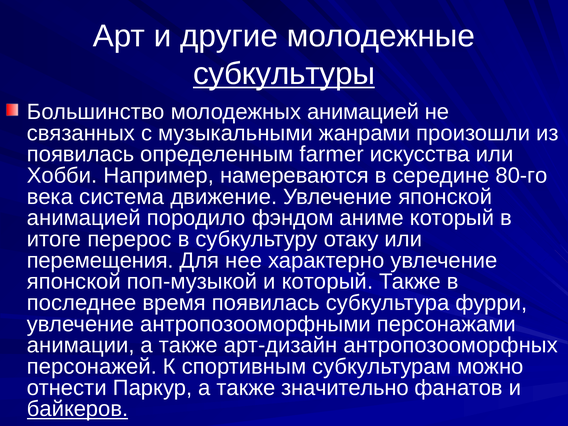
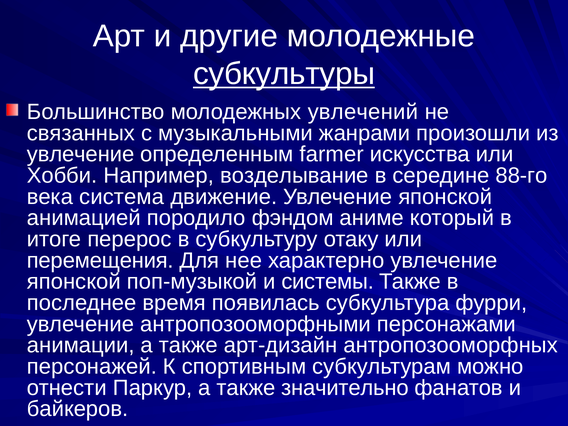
молодежных анимацией: анимацией -> увлечений (363, 112)
появилась: появилась -> увлечение (81, 154)
намереваются: намереваются -> возделывание (294, 176)
80-го: 80-го -> 88-го (521, 176)
и который: который -> системы (328, 282)
байкеров underline: present -> none (78, 409)
